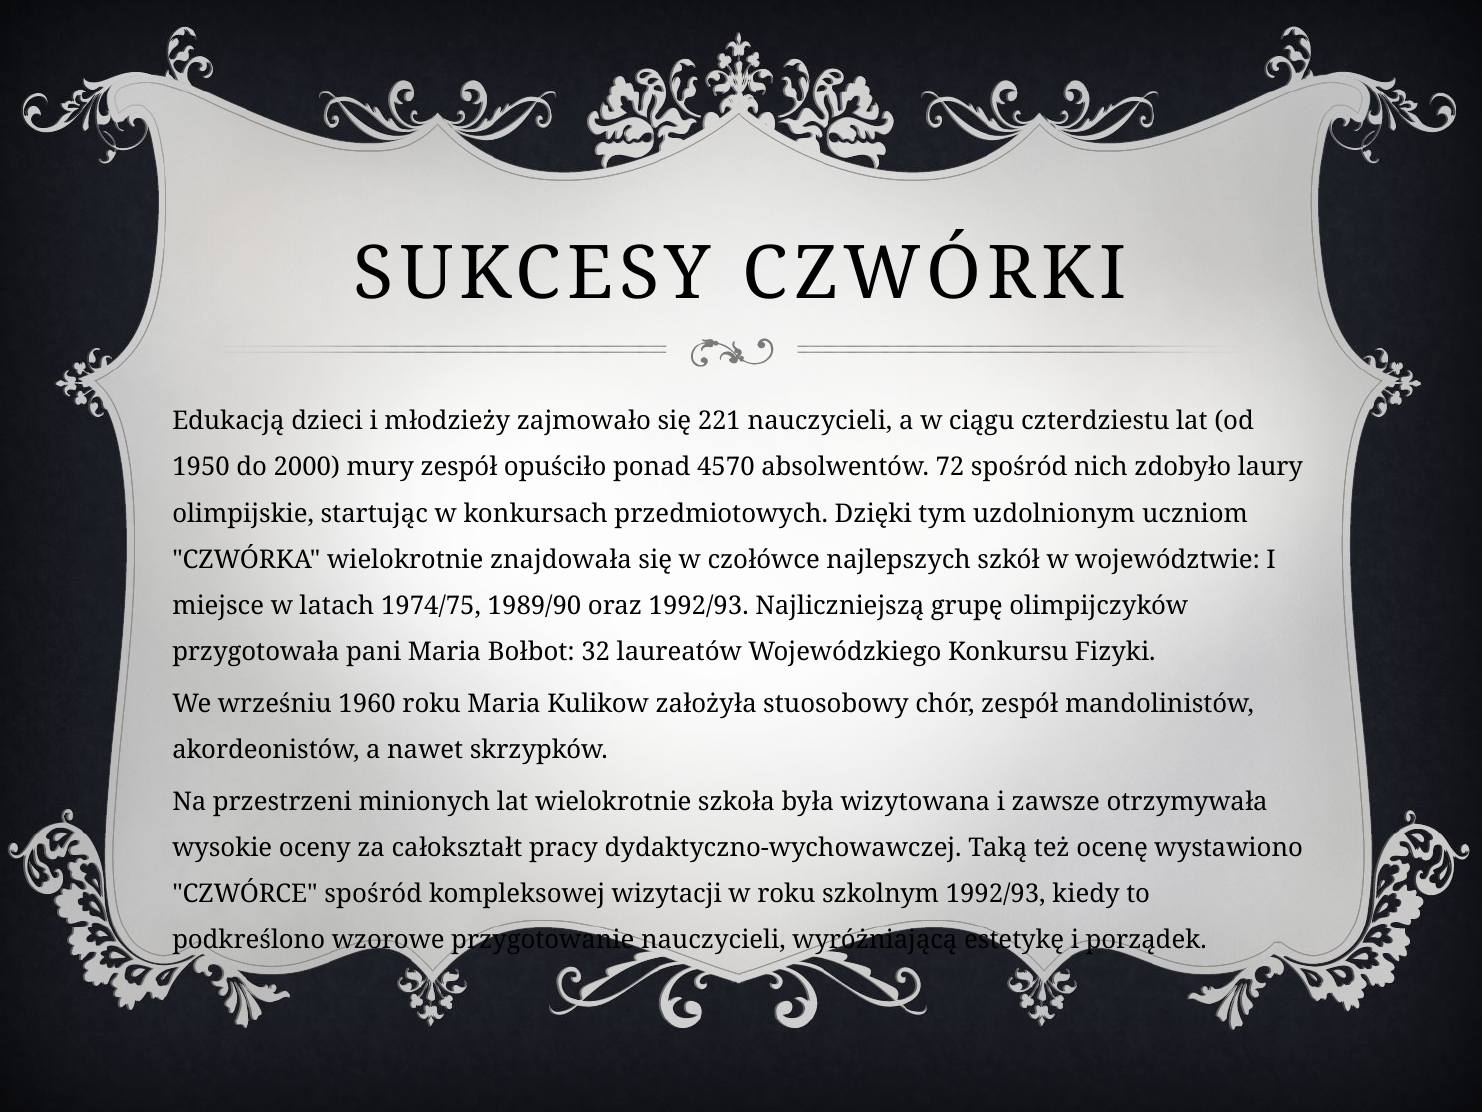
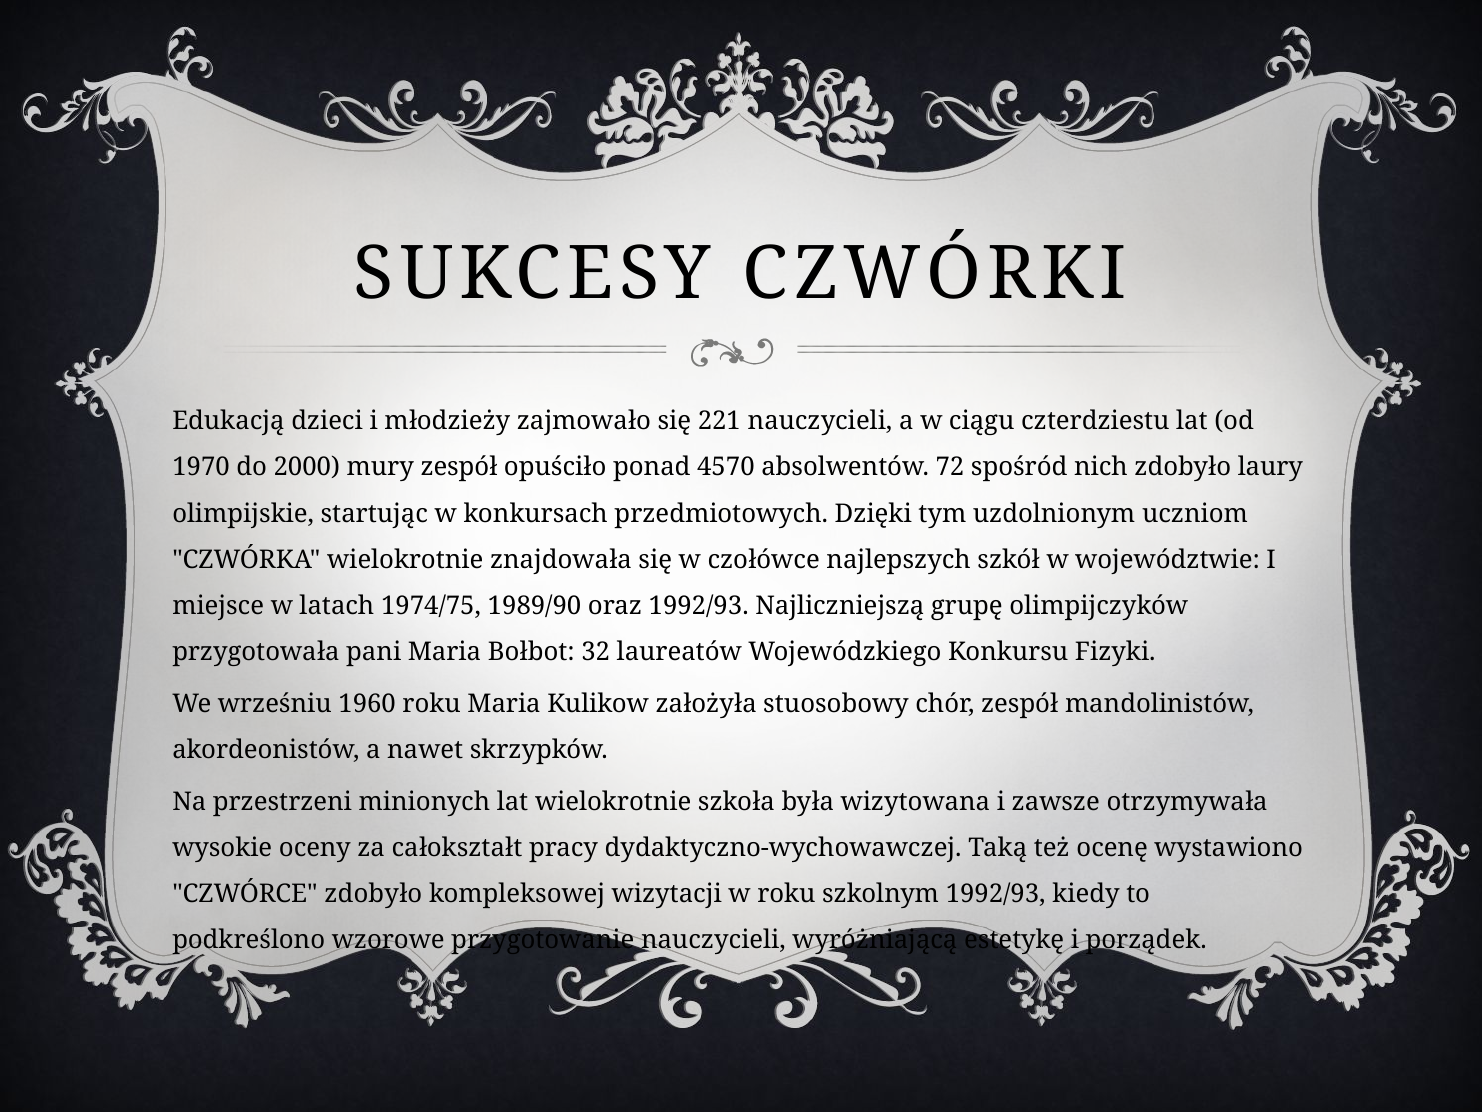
1950: 1950 -> 1970 (201, 467)
CZWÓRCE spośród: spośród -> zdobyło (373, 894)
